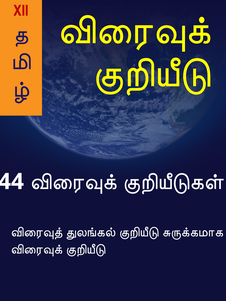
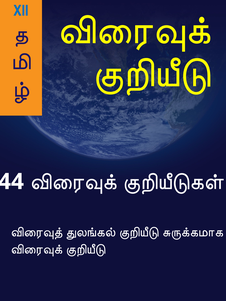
XII colour: red -> blue (21, 11)
